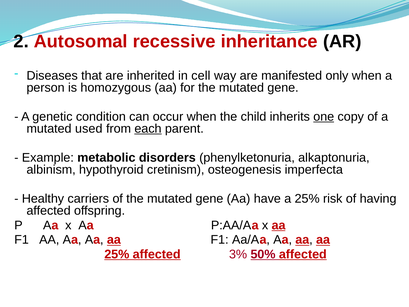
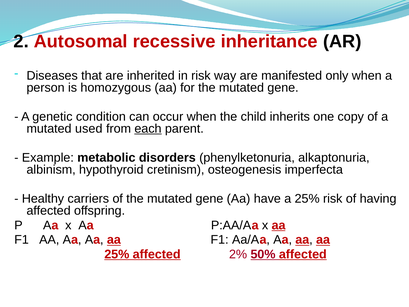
in cell: cell -> risk (201, 76)
one underline: present -> none (324, 117)
3%: 3% -> 2% (238, 254)
